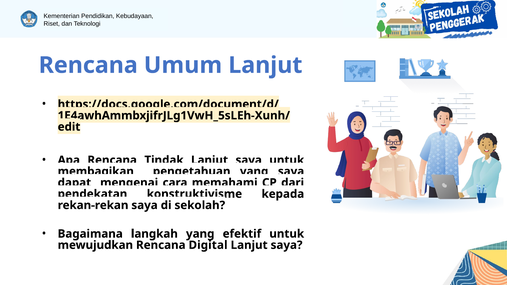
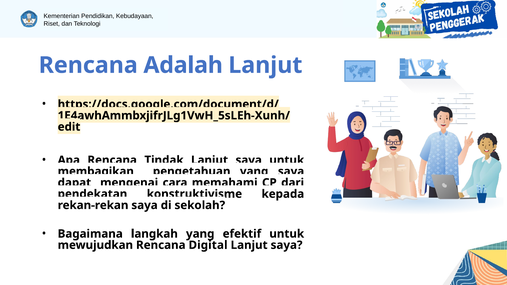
Umum: Umum -> Adalah (183, 65)
